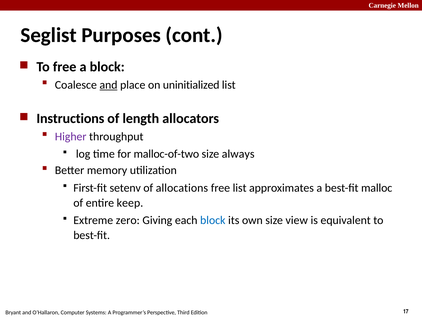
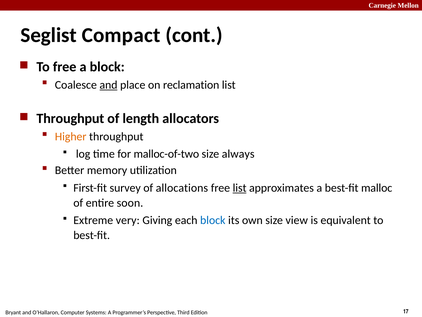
Purposes: Purposes -> Compact (121, 35)
uninitialized: uninitialized -> reclamation (191, 85)
Instructions: Instructions -> Throughput (70, 118)
Higher colour: purple -> orange (71, 136)
setenv: setenv -> survey (125, 188)
list underline: none -> present (240, 188)
keep: keep -> soon (130, 203)
zero: zero -> very (128, 220)
